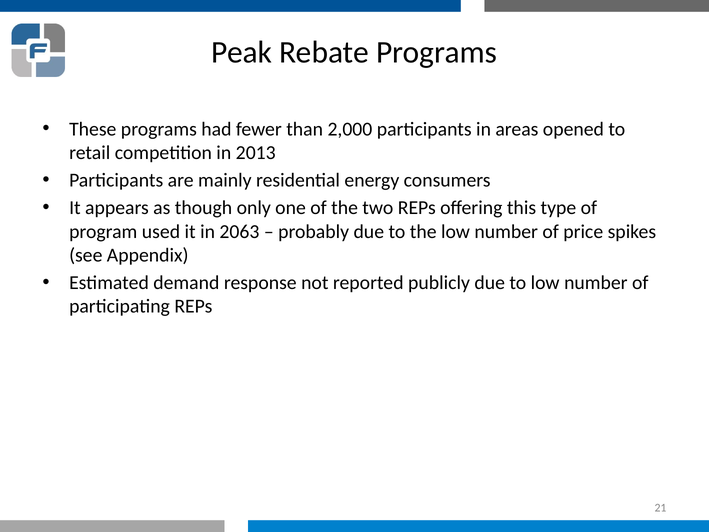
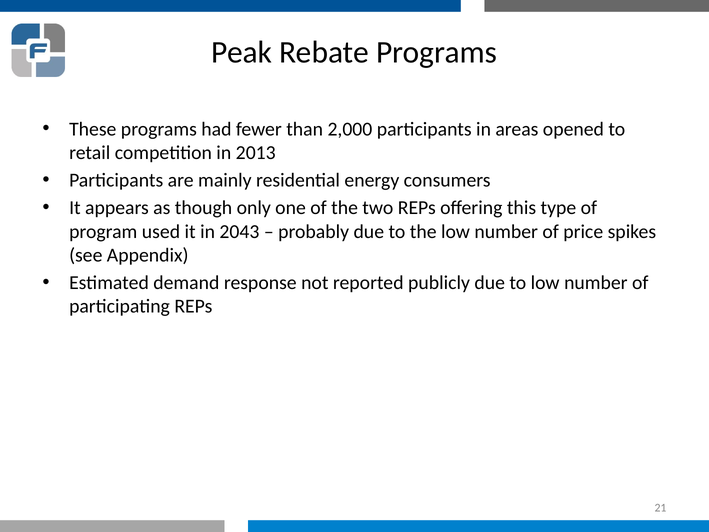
2063: 2063 -> 2043 (239, 231)
